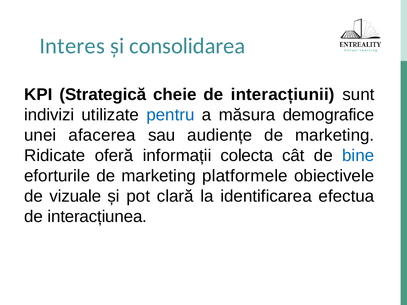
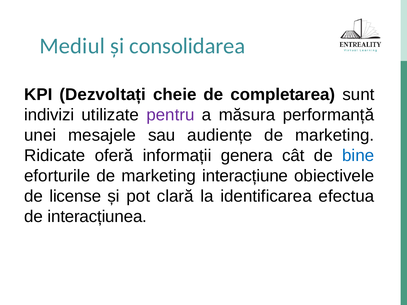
Interes: Interes -> Mediul (72, 46)
Strategică: Strategică -> Dezvoltați (103, 95)
interacțiunii: interacțiunii -> completarea (283, 95)
pentru colour: blue -> purple (170, 115)
demografice: demografice -> performanță (328, 115)
afacerea: afacerea -> mesajele (102, 135)
colecta: colecta -> genera (247, 156)
platformele: platformele -> interacțiune (245, 176)
vizuale: vizuale -> license (75, 196)
